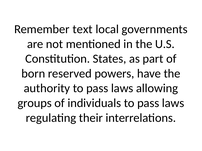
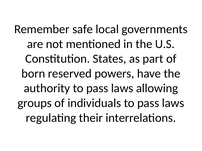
text: text -> safe (83, 29)
